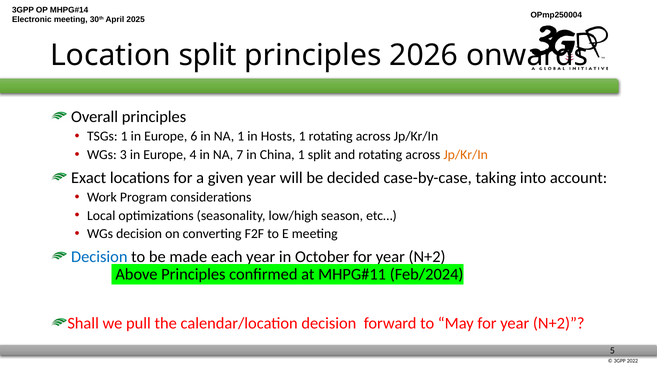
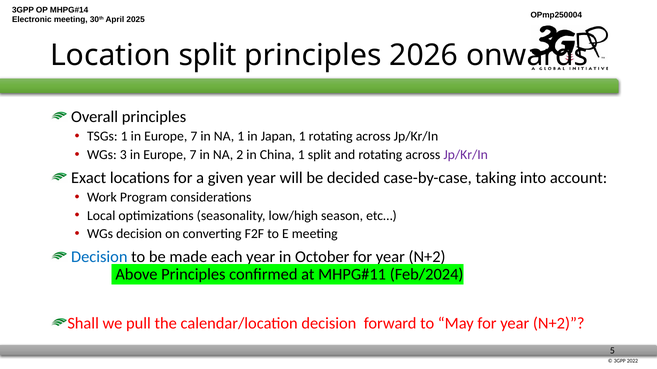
1 in Europe 6: 6 -> 7 (194, 137)
Hosts: Hosts -> Japan (278, 137)
3 in Europe 4: 4 -> 7 (193, 155)
7: 7 -> 2 (240, 155)
Jp/Kr/In colour: orange -> purple (466, 155)
